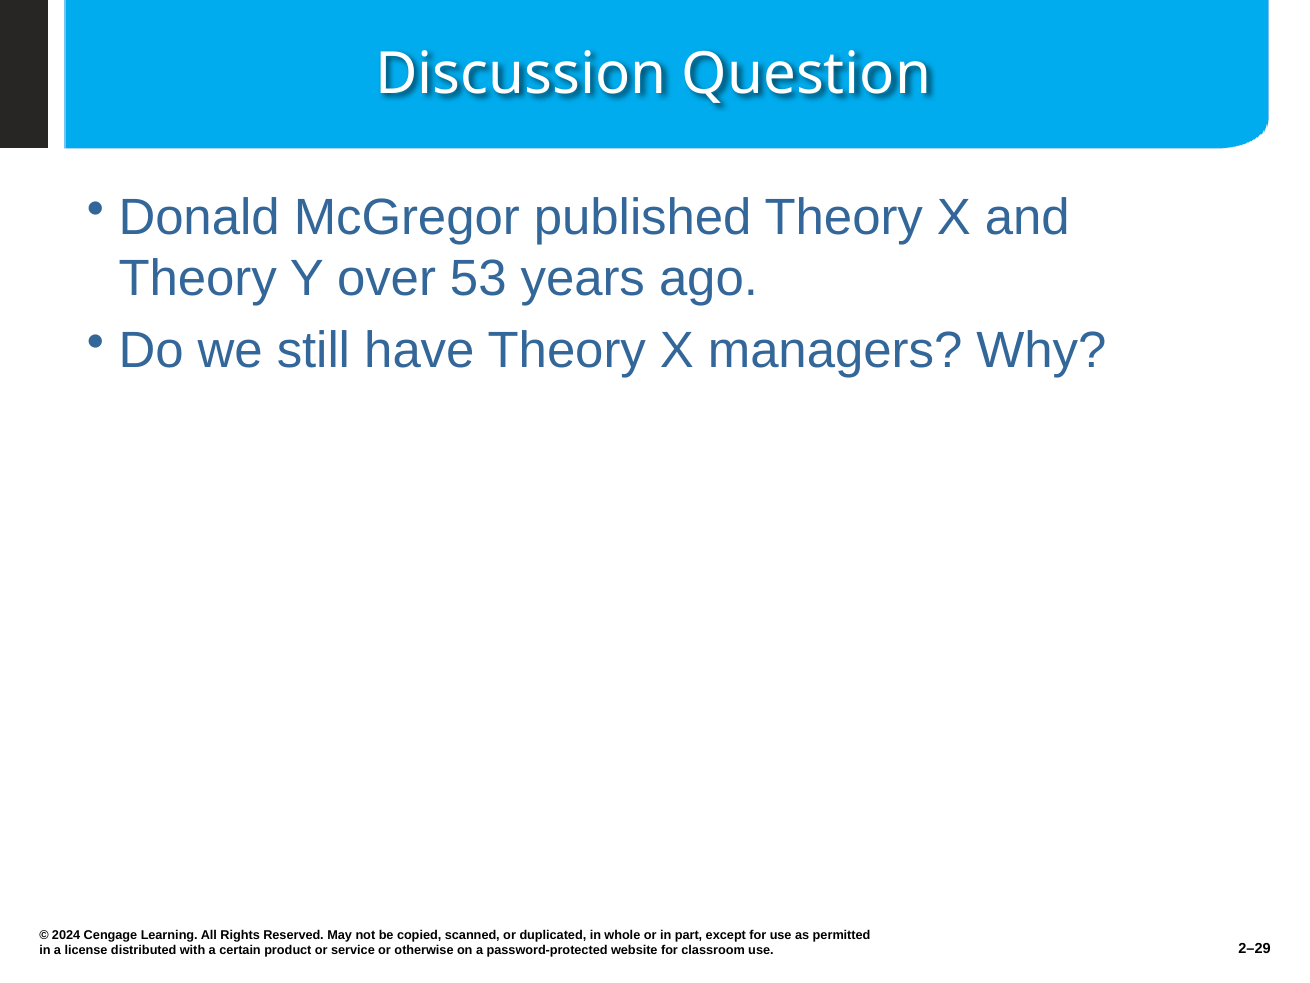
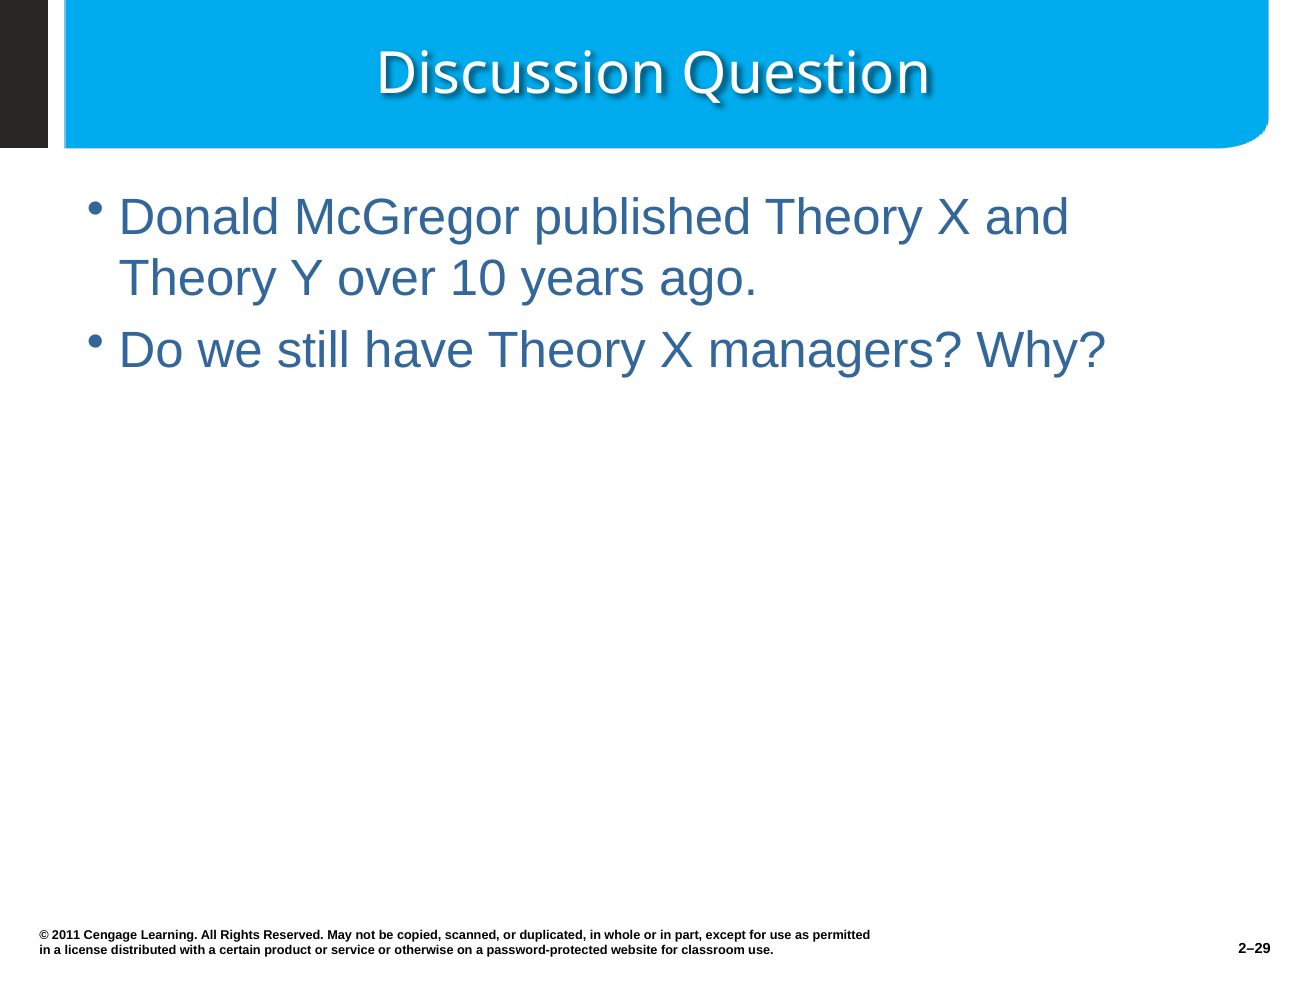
53: 53 -> 10 (478, 279)
2024: 2024 -> 2011 (66, 934)
